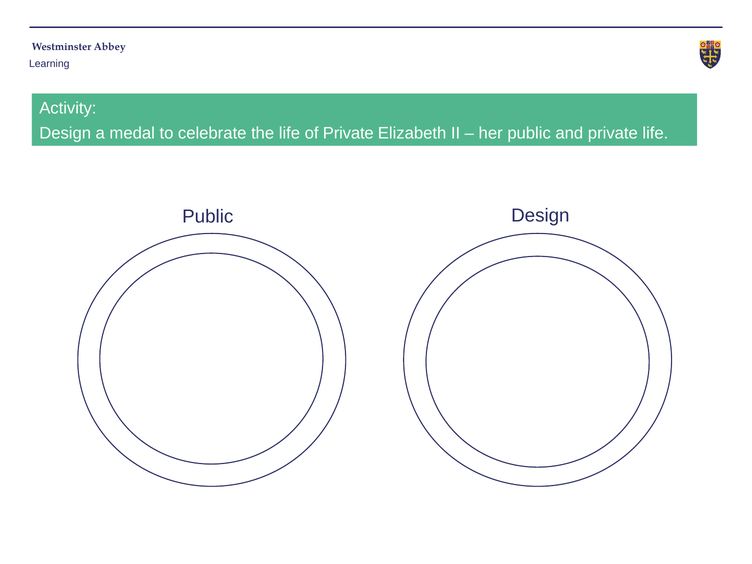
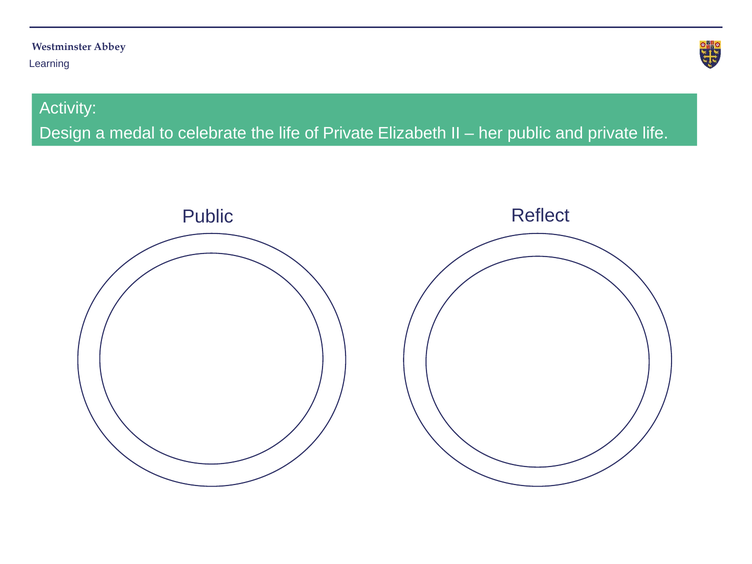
Public Design: Design -> Reflect (540, 215)
